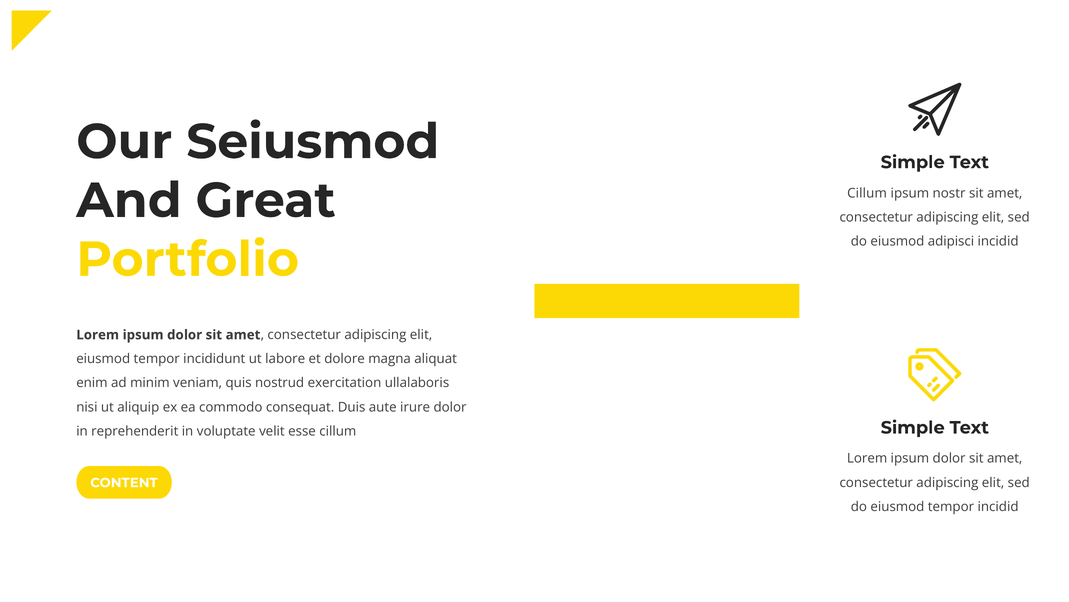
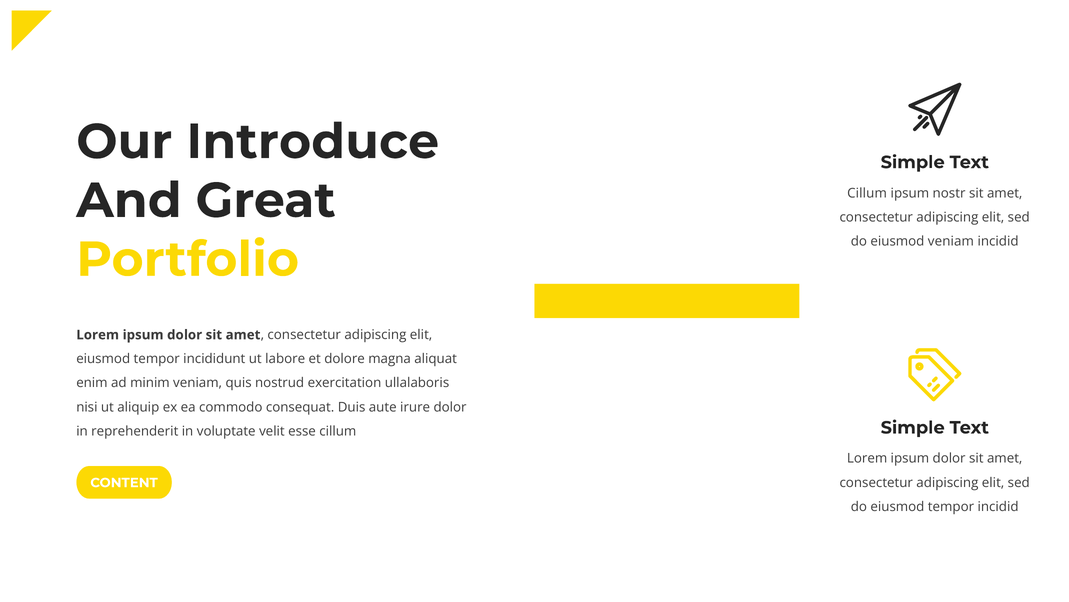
Seiusmod: Seiusmod -> Introduce (313, 142)
eiusmod adipisci: adipisci -> veniam (951, 241)
